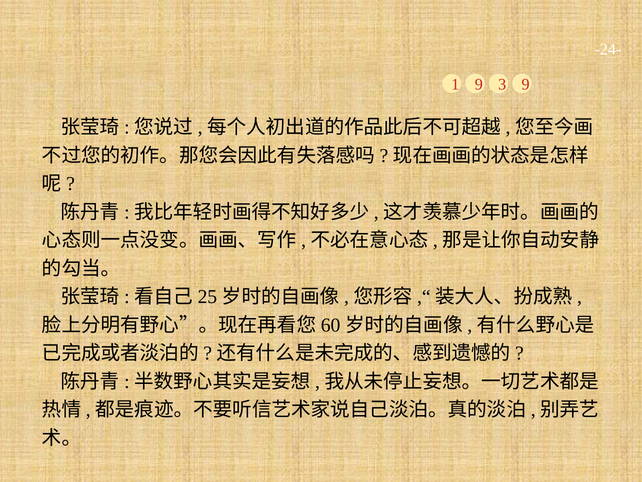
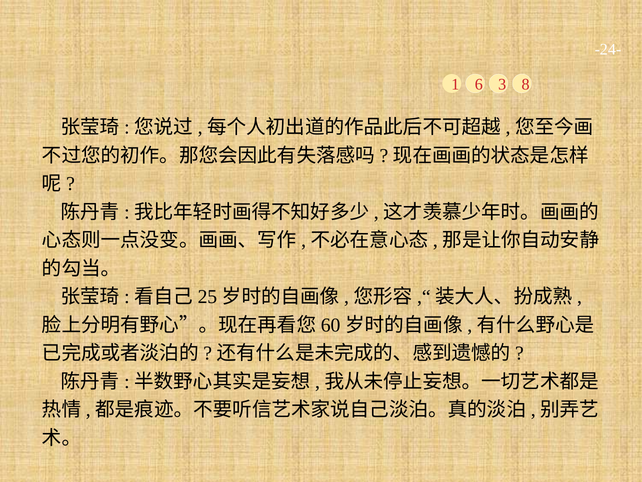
1 9: 9 -> 6 (479, 84)
3 9: 9 -> 8 (526, 84)
